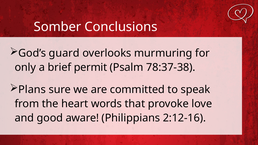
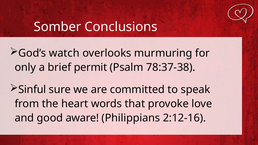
guard: guard -> watch (64, 53)
Plans: Plans -> Sinful (32, 90)
